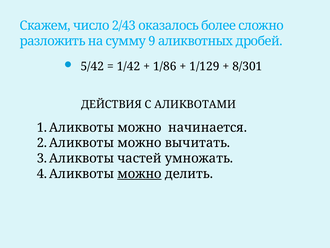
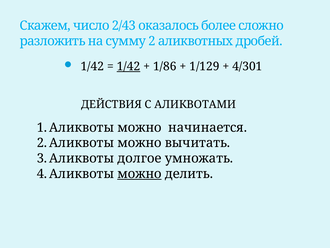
9: 9 -> 2 (152, 41)
5/42: 5/42 -> 1/42 (92, 66)
1/42 underline: none -> present (128, 66)
8/301: 8/301 -> 4/301 (247, 66)
частей: частей -> долгое (139, 158)
